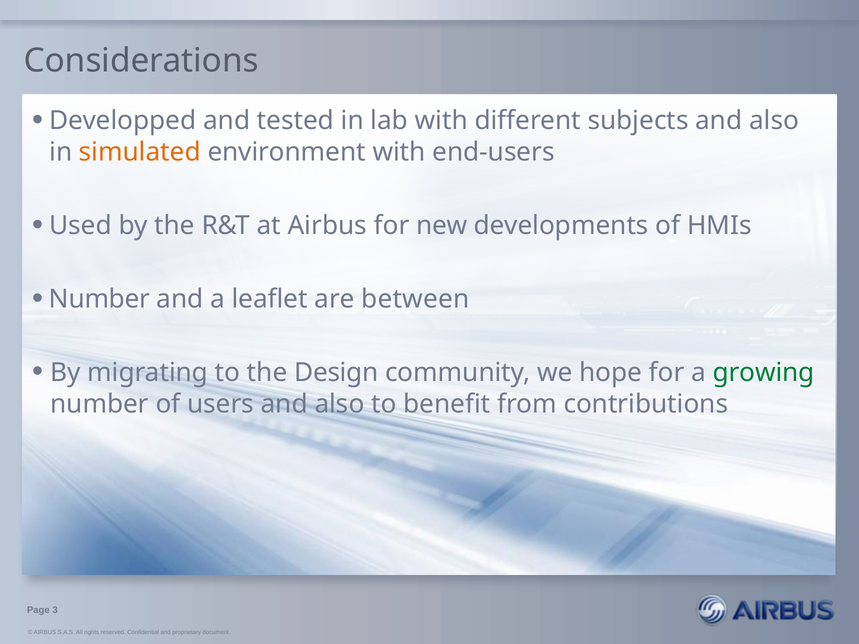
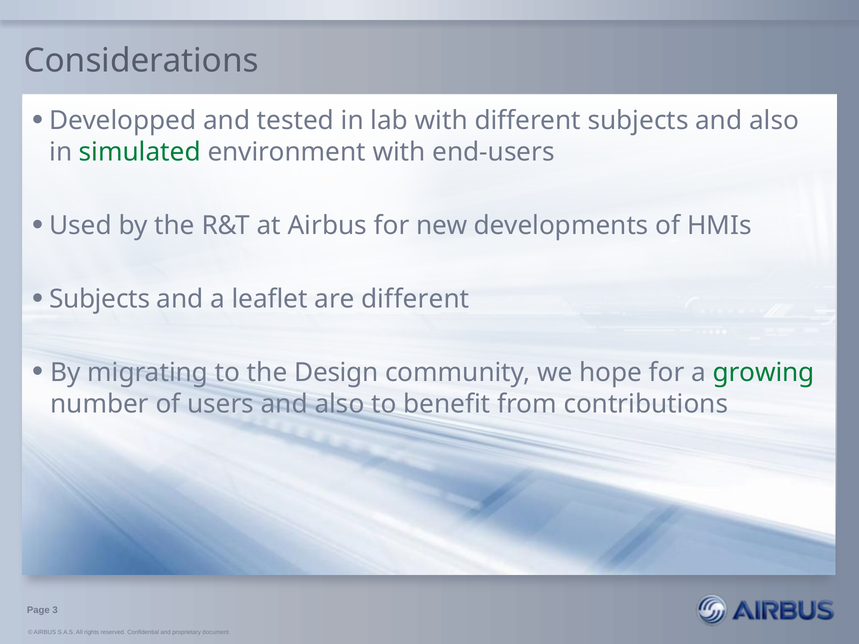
simulated colour: orange -> green (140, 152)
Number: Number -> Subjects (100, 299)
are between: between -> different (415, 299)
